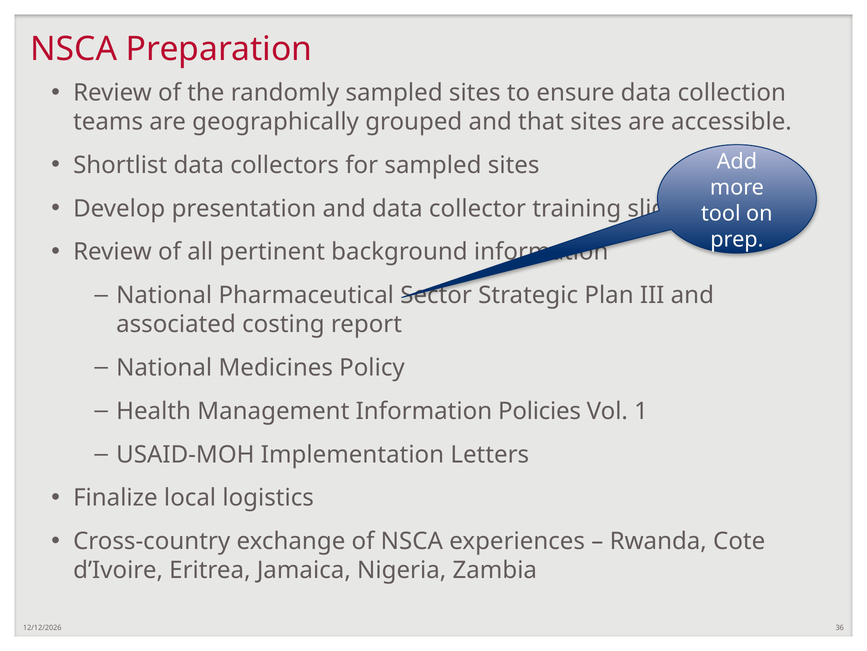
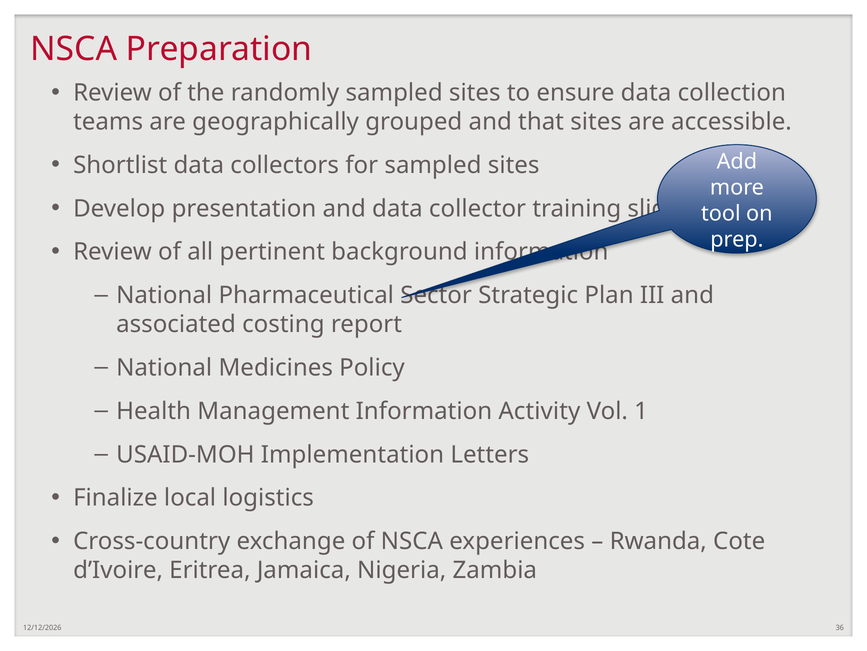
Policies: Policies -> Activity (539, 411)
